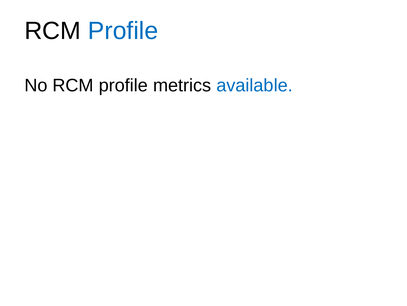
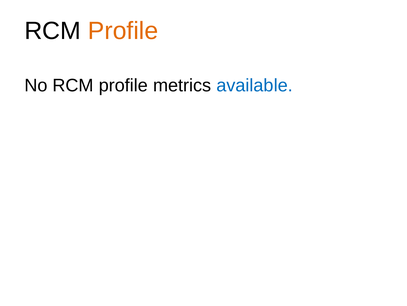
Profile colour: blue -> orange (123, 31)
